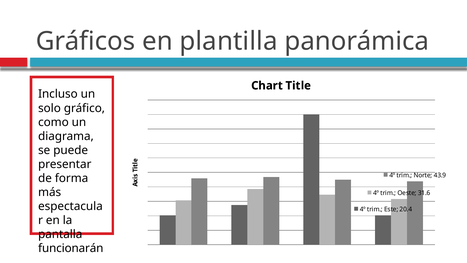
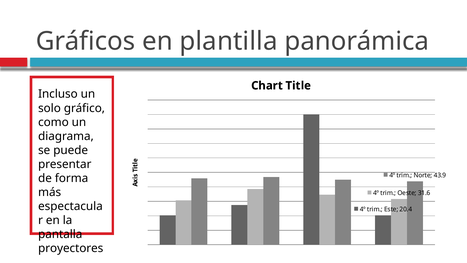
funcionarán: funcionarán -> proyectores (71, 248)
